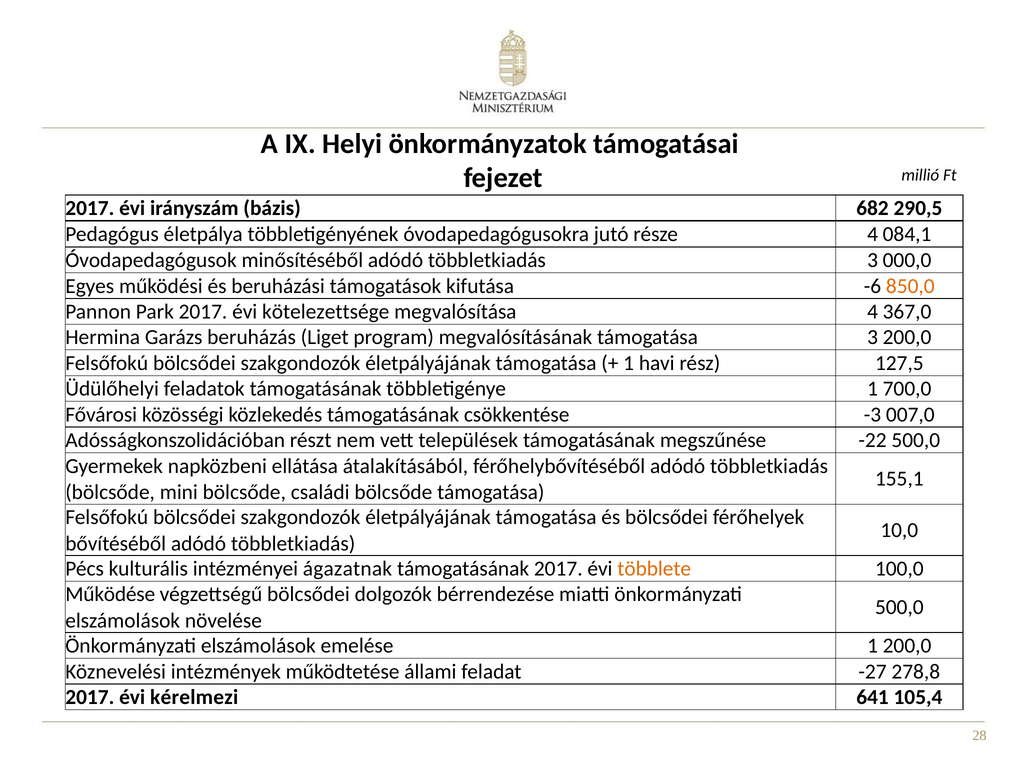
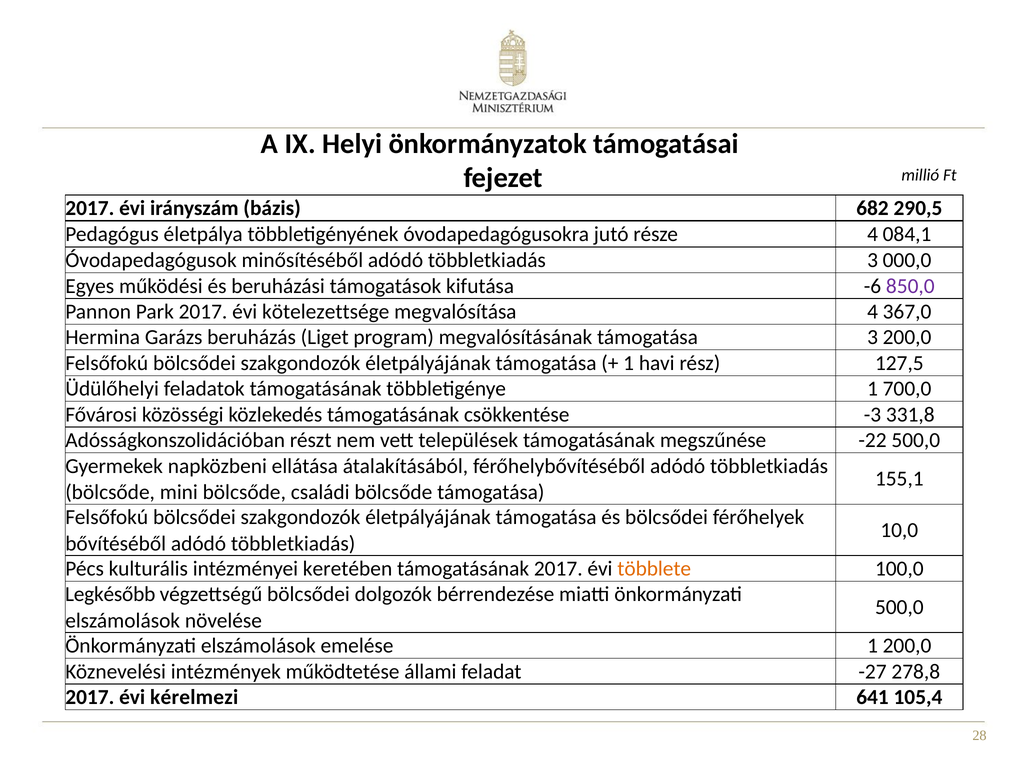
850,0 colour: orange -> purple (910, 286)
007,0: 007,0 -> 331,8 (910, 415)
ágazatnak: ágazatnak -> keretében (348, 569)
Működése: Működése -> Legkésőbb (110, 595)
